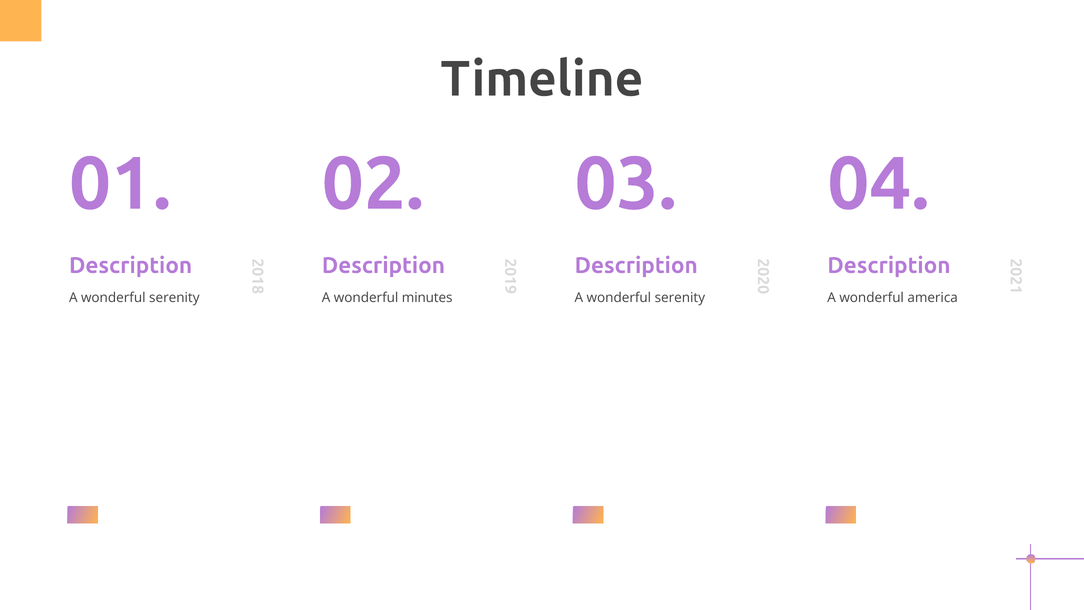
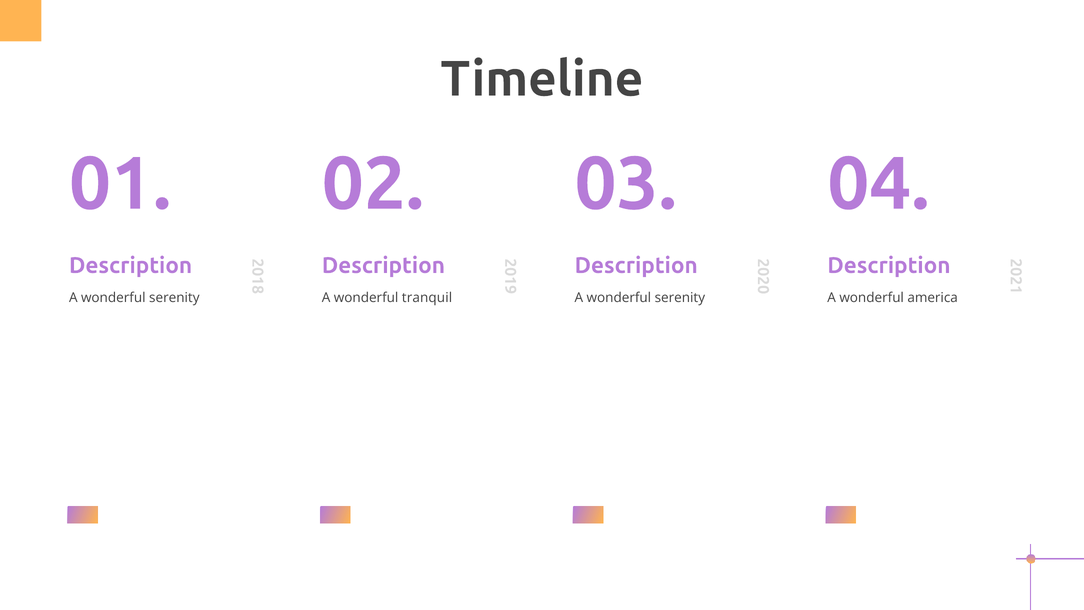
minutes: minutes -> tranquil (427, 298)
